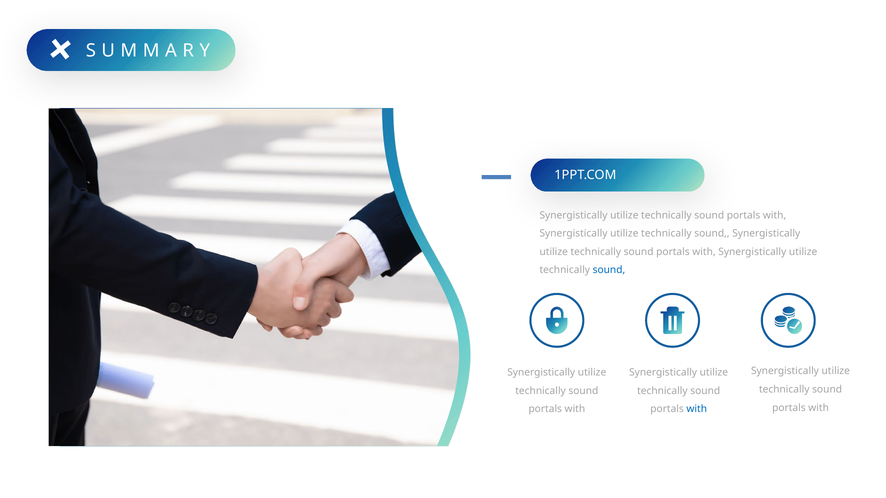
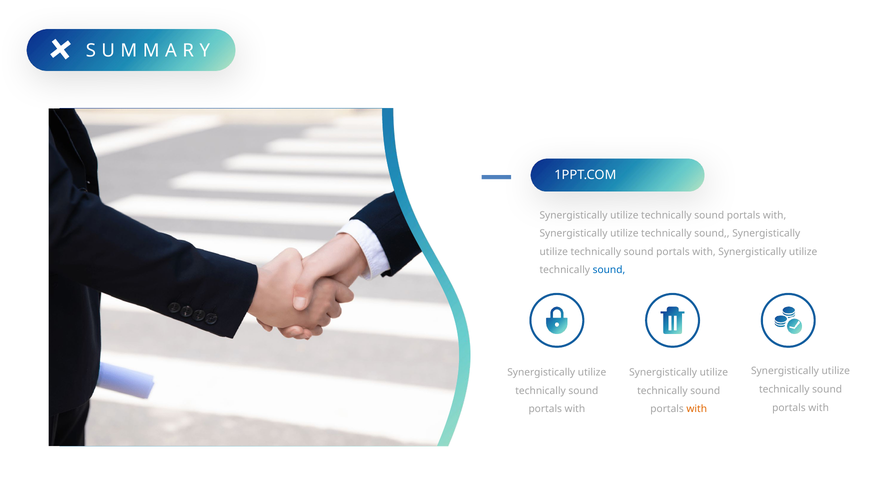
with colour: blue -> orange (697, 409)
